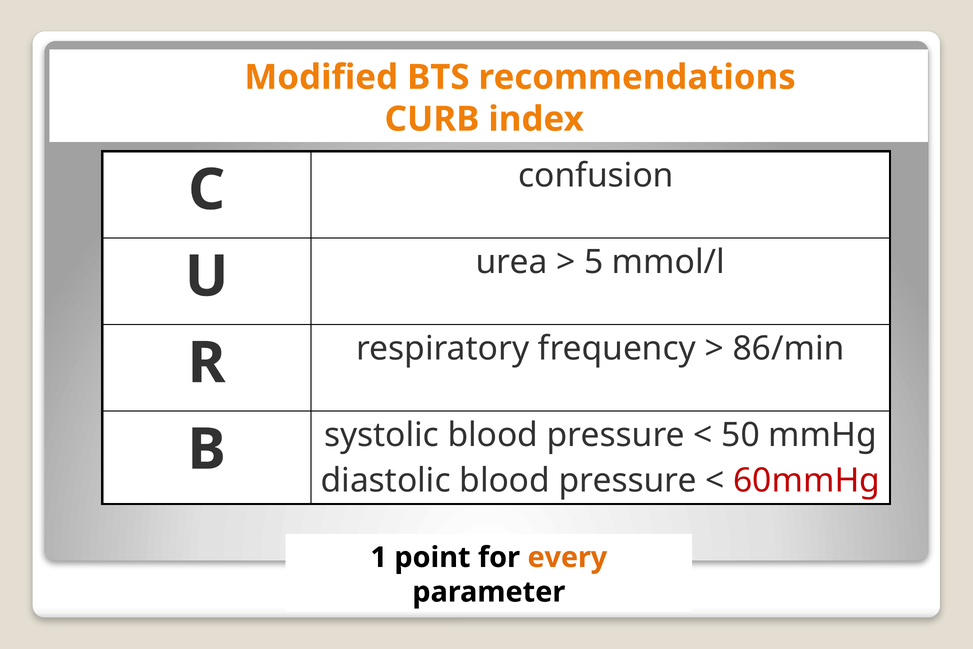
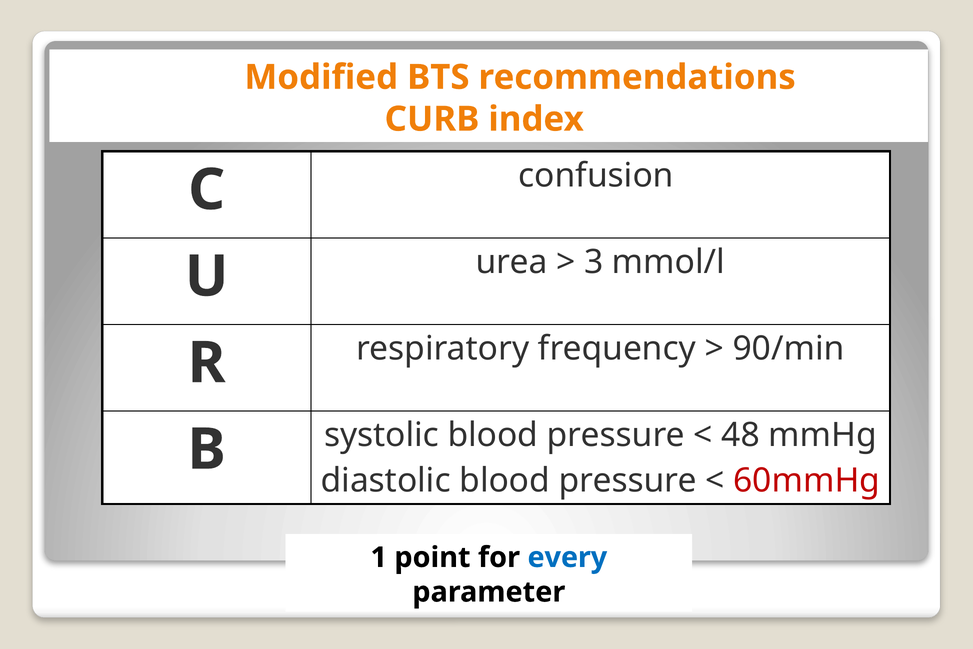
5: 5 -> 3 (594, 262)
86/min: 86/min -> 90/min (789, 349)
50: 50 -> 48 (741, 435)
every colour: orange -> blue (567, 557)
